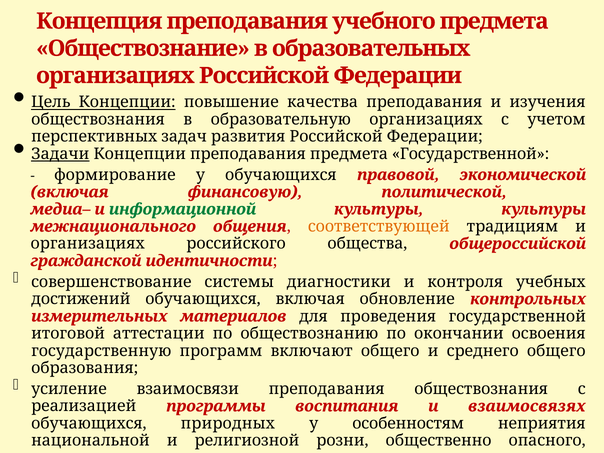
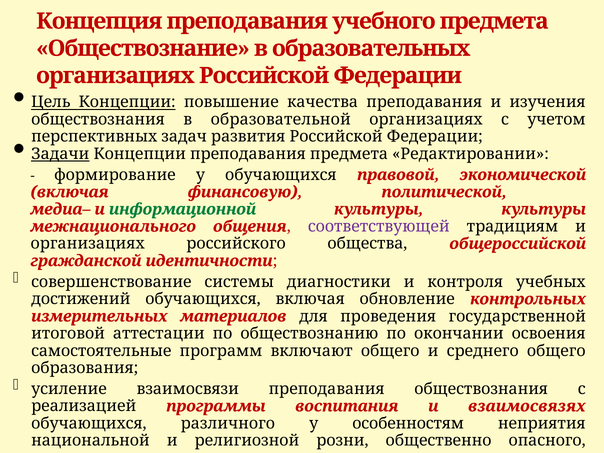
образовательную: образовательную -> образовательной (281, 119)
предмета Государственной: Государственной -> Редактировании (470, 154)
соответствующей colour: orange -> purple (379, 226)
государственную: государственную -> самостоятельные (101, 351)
природных: природных -> различного (228, 423)
